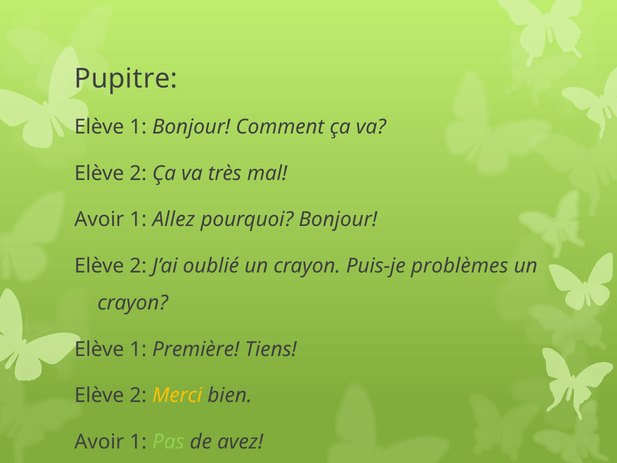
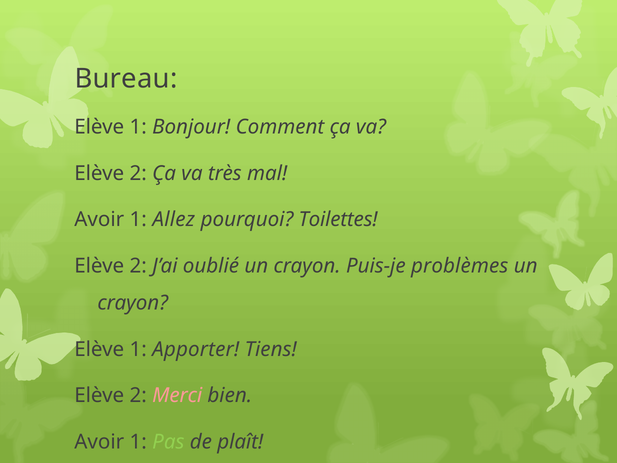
Pupitre: Pupitre -> Bureau (126, 79)
pourquoi Bonjour: Bonjour -> Toilettes (338, 219)
Première: Première -> Apporter (196, 349)
Merci colour: yellow -> pink (177, 395)
avez: avez -> plaît (240, 442)
